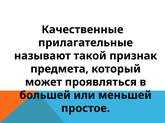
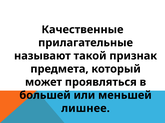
простое: простое -> лишнее (86, 109)
